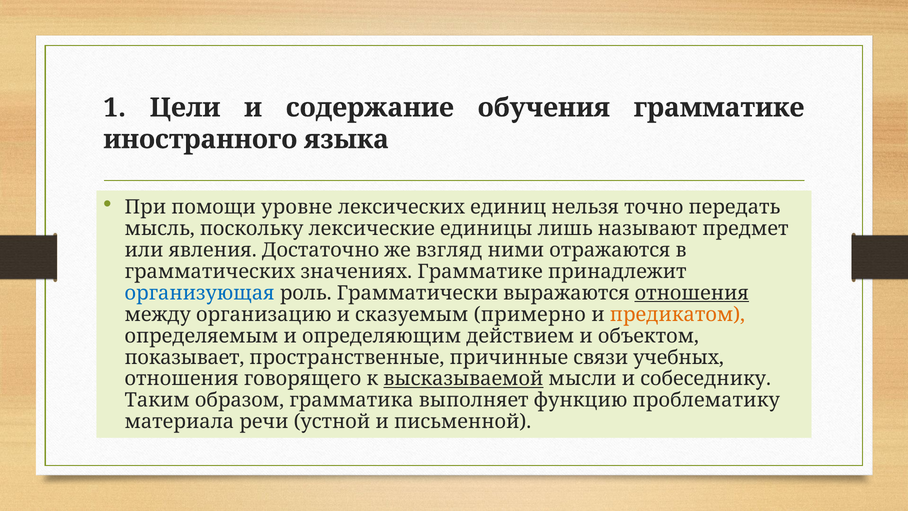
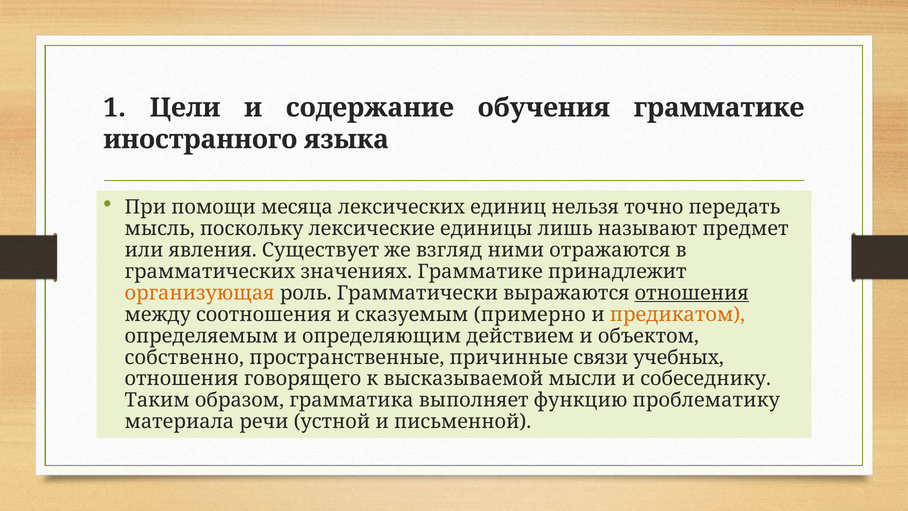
уровне: уровне -> месяца (297, 207)
Достаточно: Достаточно -> Существует (321, 250)
организующая colour: blue -> orange (200, 293)
организацию: организацию -> соотношения (264, 314)
показывает: показывает -> собственно (184, 357)
высказываемой underline: present -> none (463, 379)
